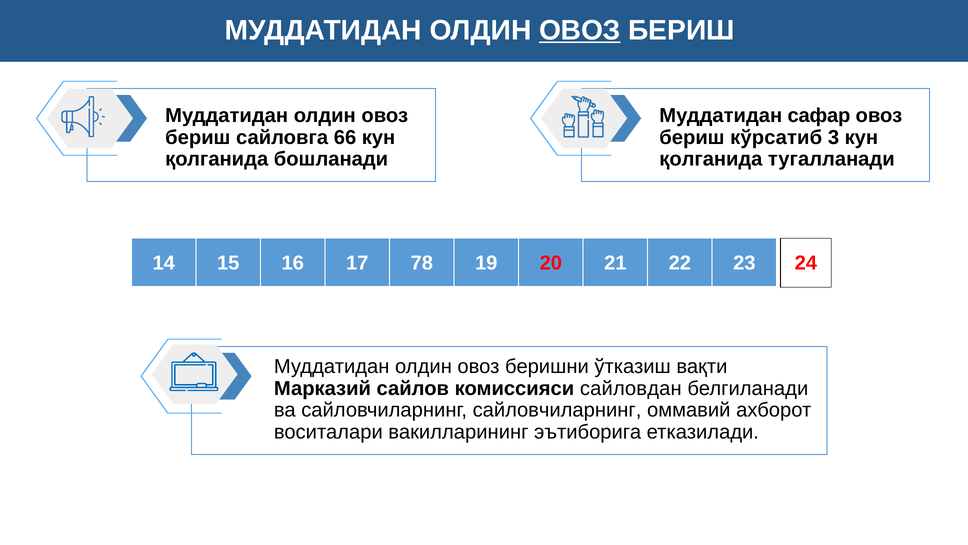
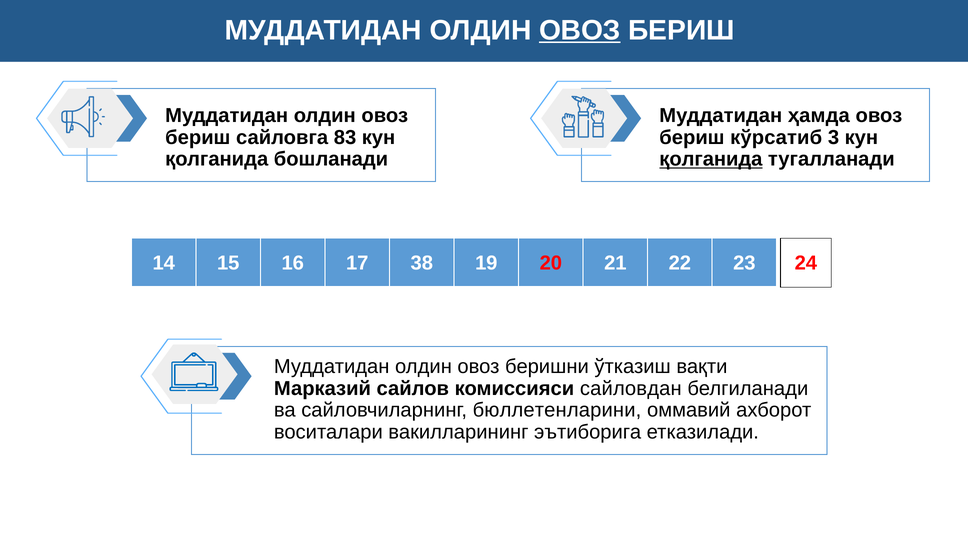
сафар: сафар -> ҳамда (819, 116)
66: 66 -> 83 (345, 137)
қолганида underline: none -> present (711, 159)
78: 78 -> 38 (422, 263)
сайловчиларнинг сайловчиларнинг: сайловчиларнинг -> бюллетенларини (557, 410)
